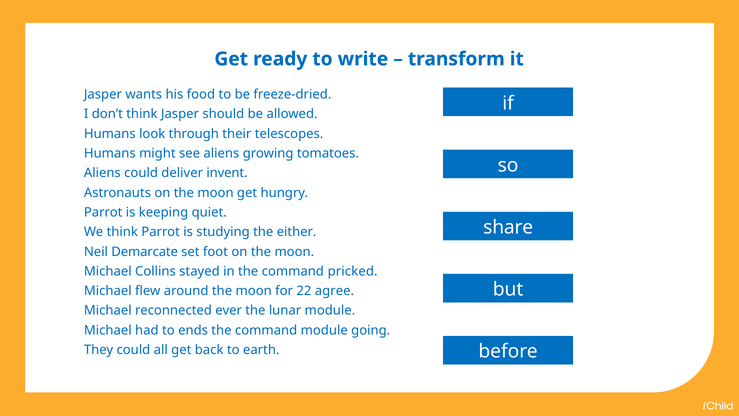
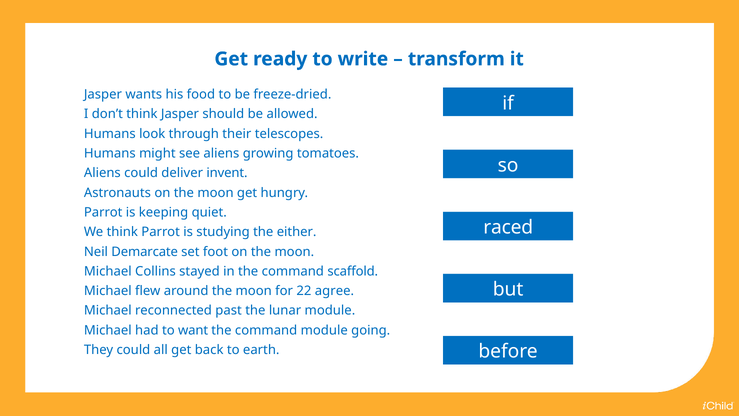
share: share -> raced (508, 227)
pricked: pricked -> scaffold (353, 271)
ever: ever -> past (229, 310)
ends: ends -> want (193, 330)
